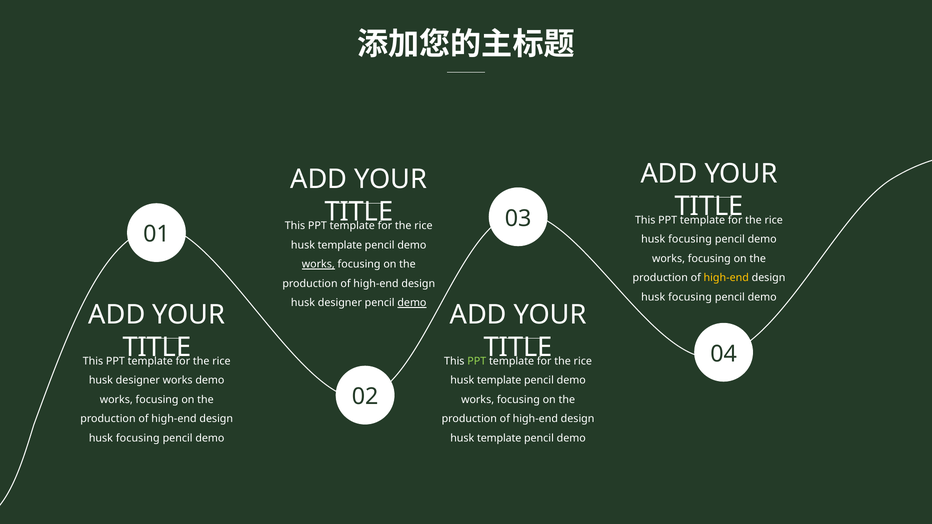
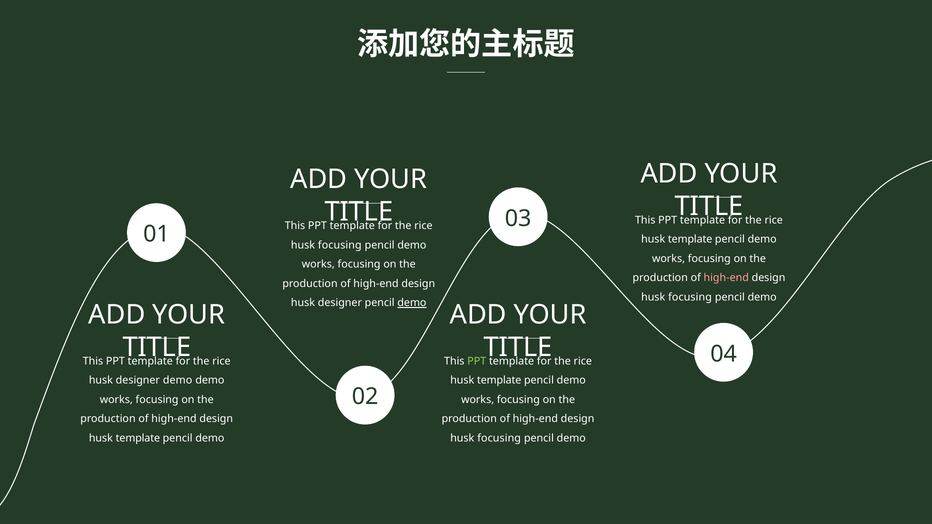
focusing: focusing -> template (690, 239)
template: template -> focusing (340, 245)
works underline: present -> none (318, 265)
high-end colour: yellow -> pink (726, 278)
designer works: works -> demo (178, 381)
focusing: focusing -> template (138, 438)
template: template -> focusing (499, 438)
